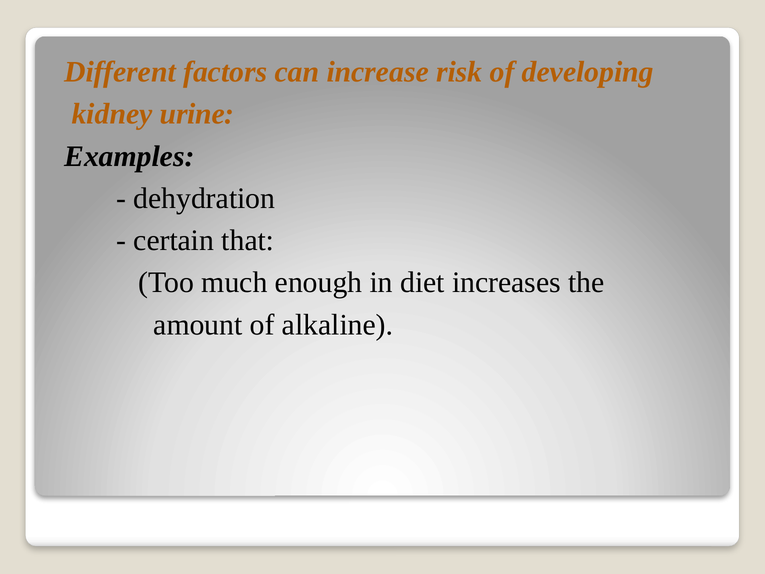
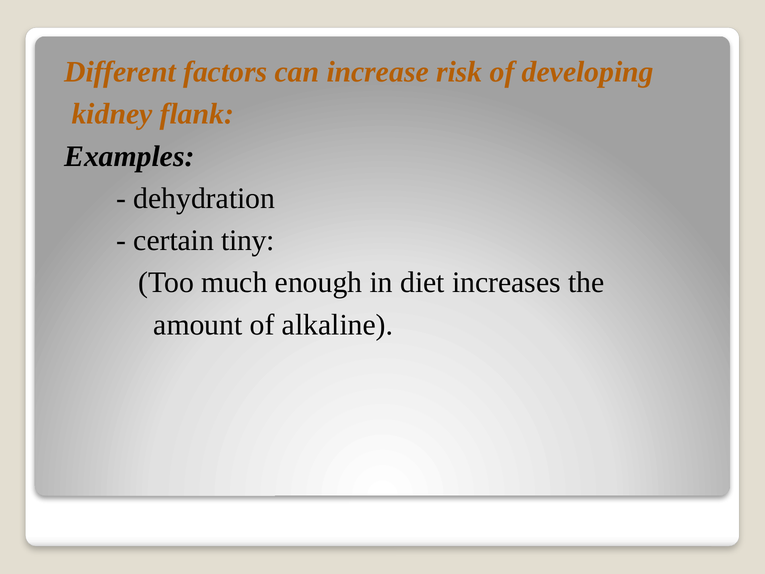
urine: urine -> flank (197, 114)
that: that -> tiny (248, 240)
